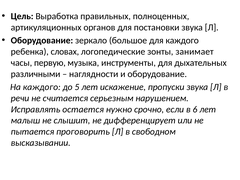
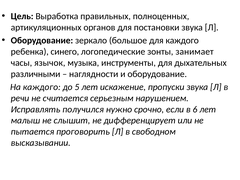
словах: словах -> синего (65, 52)
первую: первую -> язычок (50, 63)
остается: остается -> получился (83, 109)
